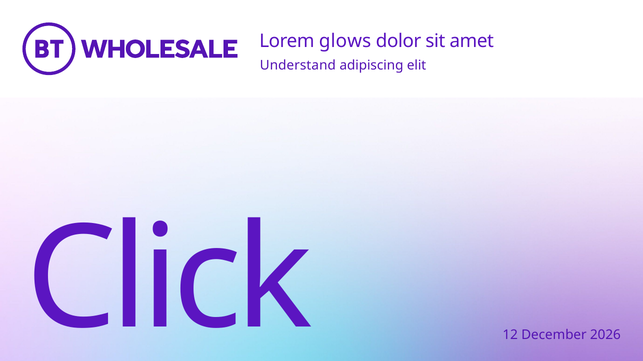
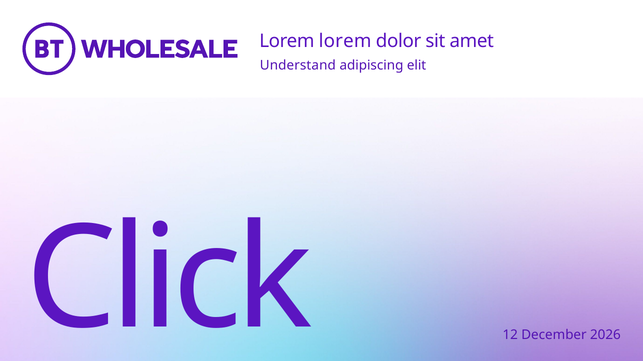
Lorem glows: glows -> lorem (345, 41)
